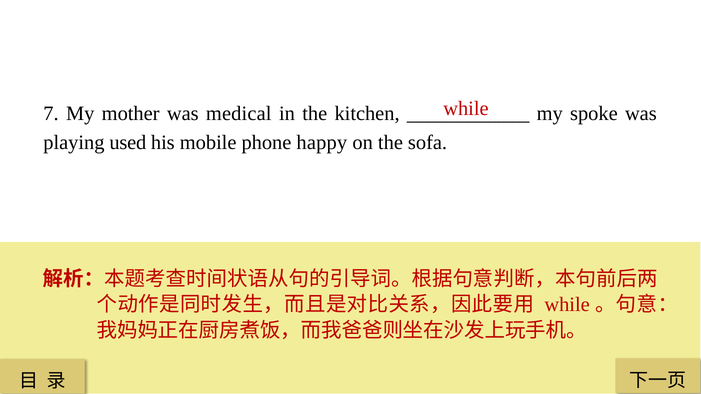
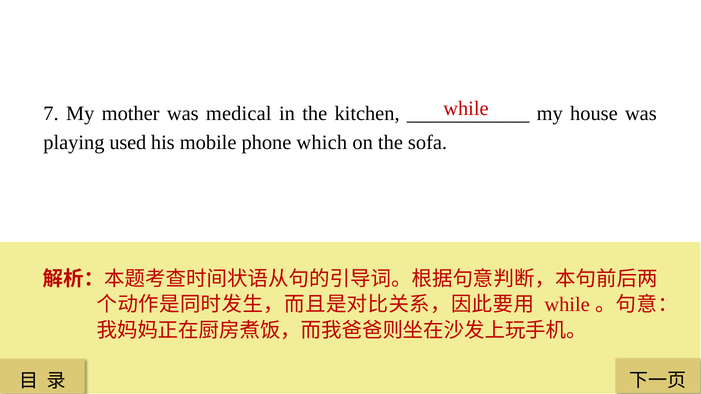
spoke: spoke -> house (594, 113)
happy: happy -> which (322, 143)
